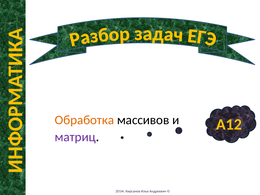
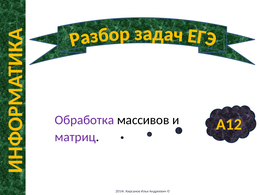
Обработка colour: orange -> purple (84, 120)
